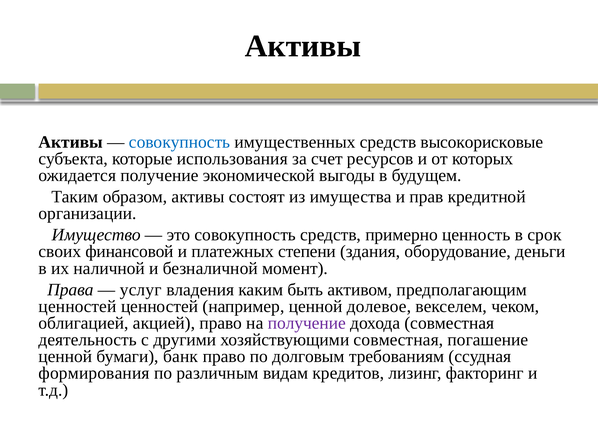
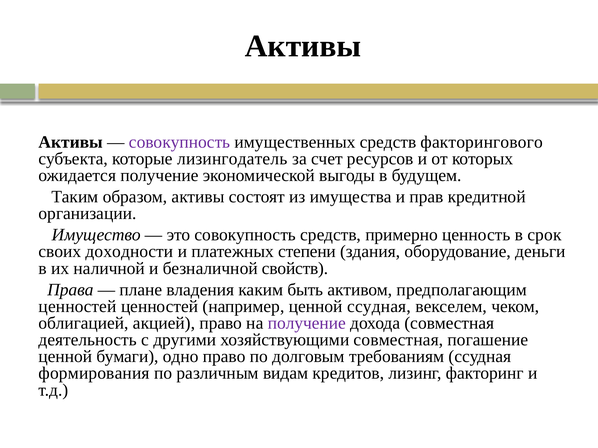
совокупность colour: blue -> purple (180, 142)
высокорисковые: высокорисковые -> факторингового (482, 142)
использования: использования -> лизингодатель (232, 159)
финансовой: финансовой -> доходности (129, 252)
момент: момент -> свойств (295, 269)
услуг: услуг -> плане (141, 290)
ценной долевое: долевое -> ссудная (379, 307)
банк: банк -> одно (181, 357)
